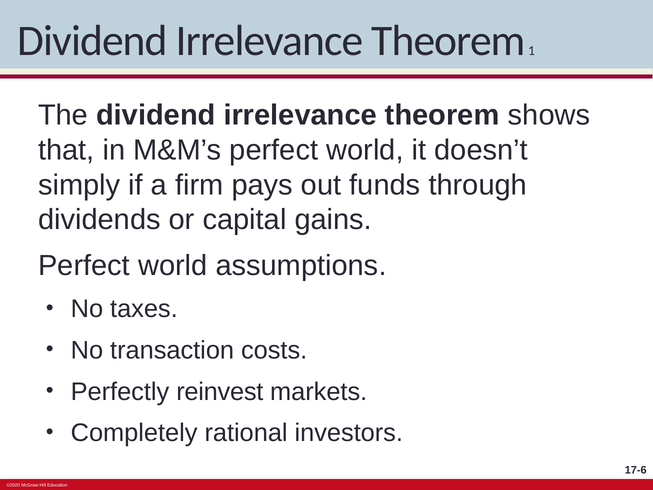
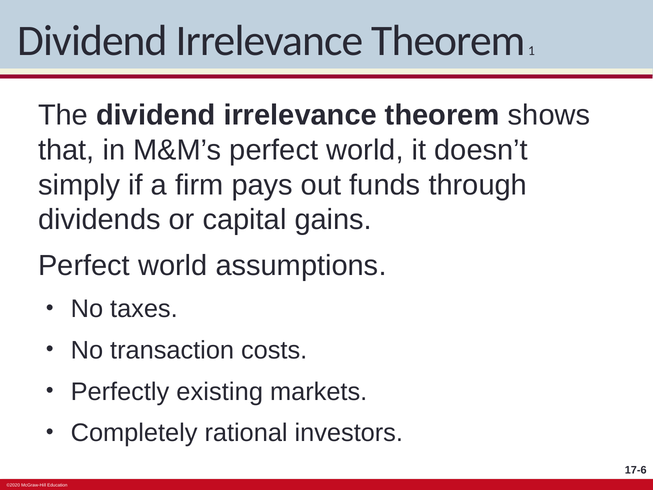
reinvest: reinvest -> existing (220, 391)
